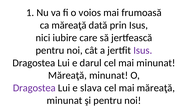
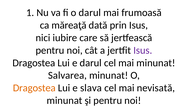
o voios: voios -> darul (90, 13)
Măreaţă: Măreaţă -> Salvarea (67, 75)
Dragostea colour: purple -> orange (34, 88)
mai măreaţă: măreaţă -> nevisată (156, 88)
